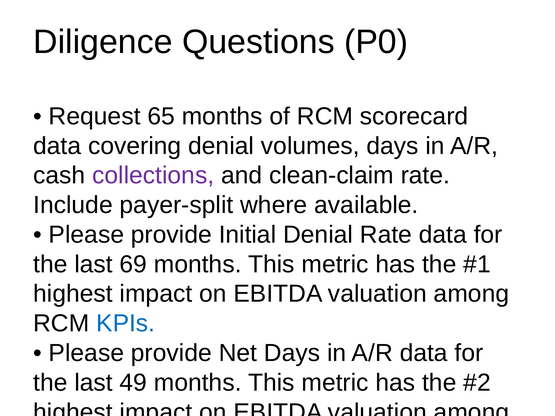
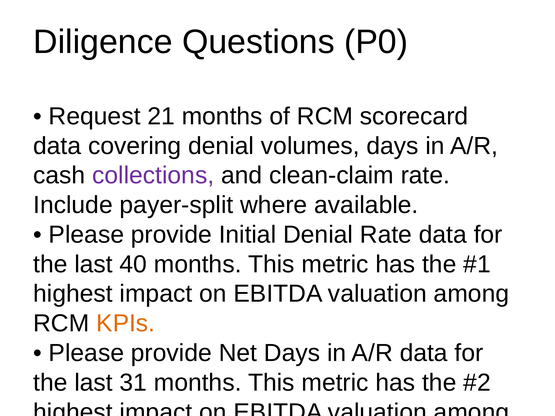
65: 65 -> 21 (161, 116)
69: 69 -> 40 (133, 264)
KPIs colour: blue -> orange (126, 324)
49: 49 -> 31 (133, 383)
